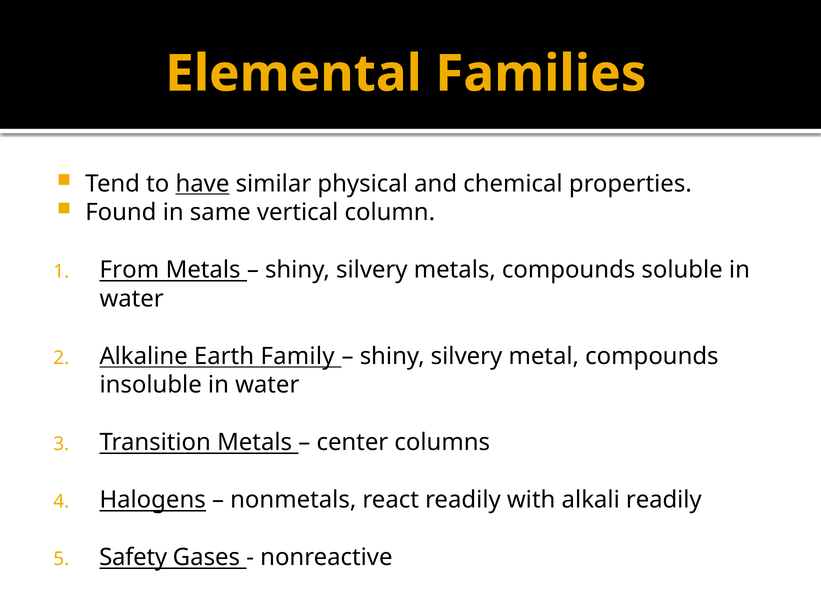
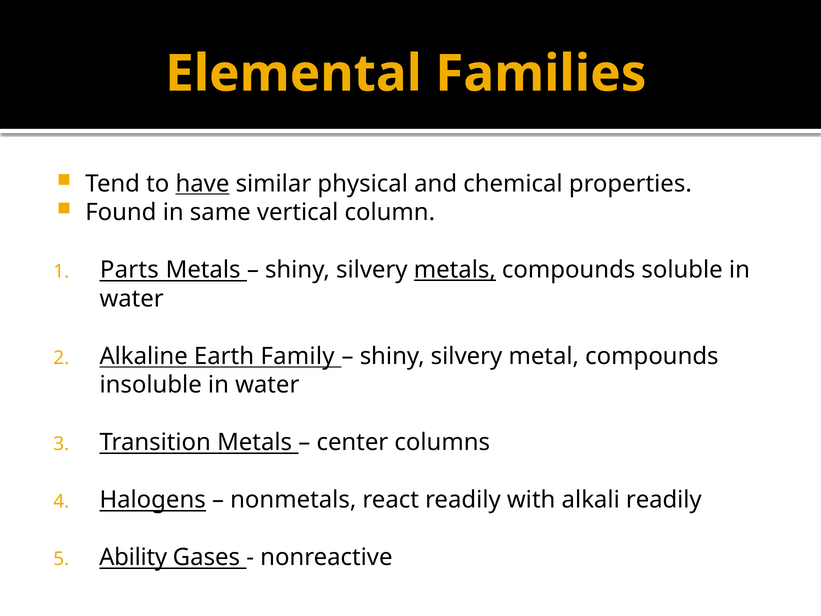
From: From -> Parts (129, 270)
metals underline: none -> present (455, 270)
Safety: Safety -> Ability (133, 557)
